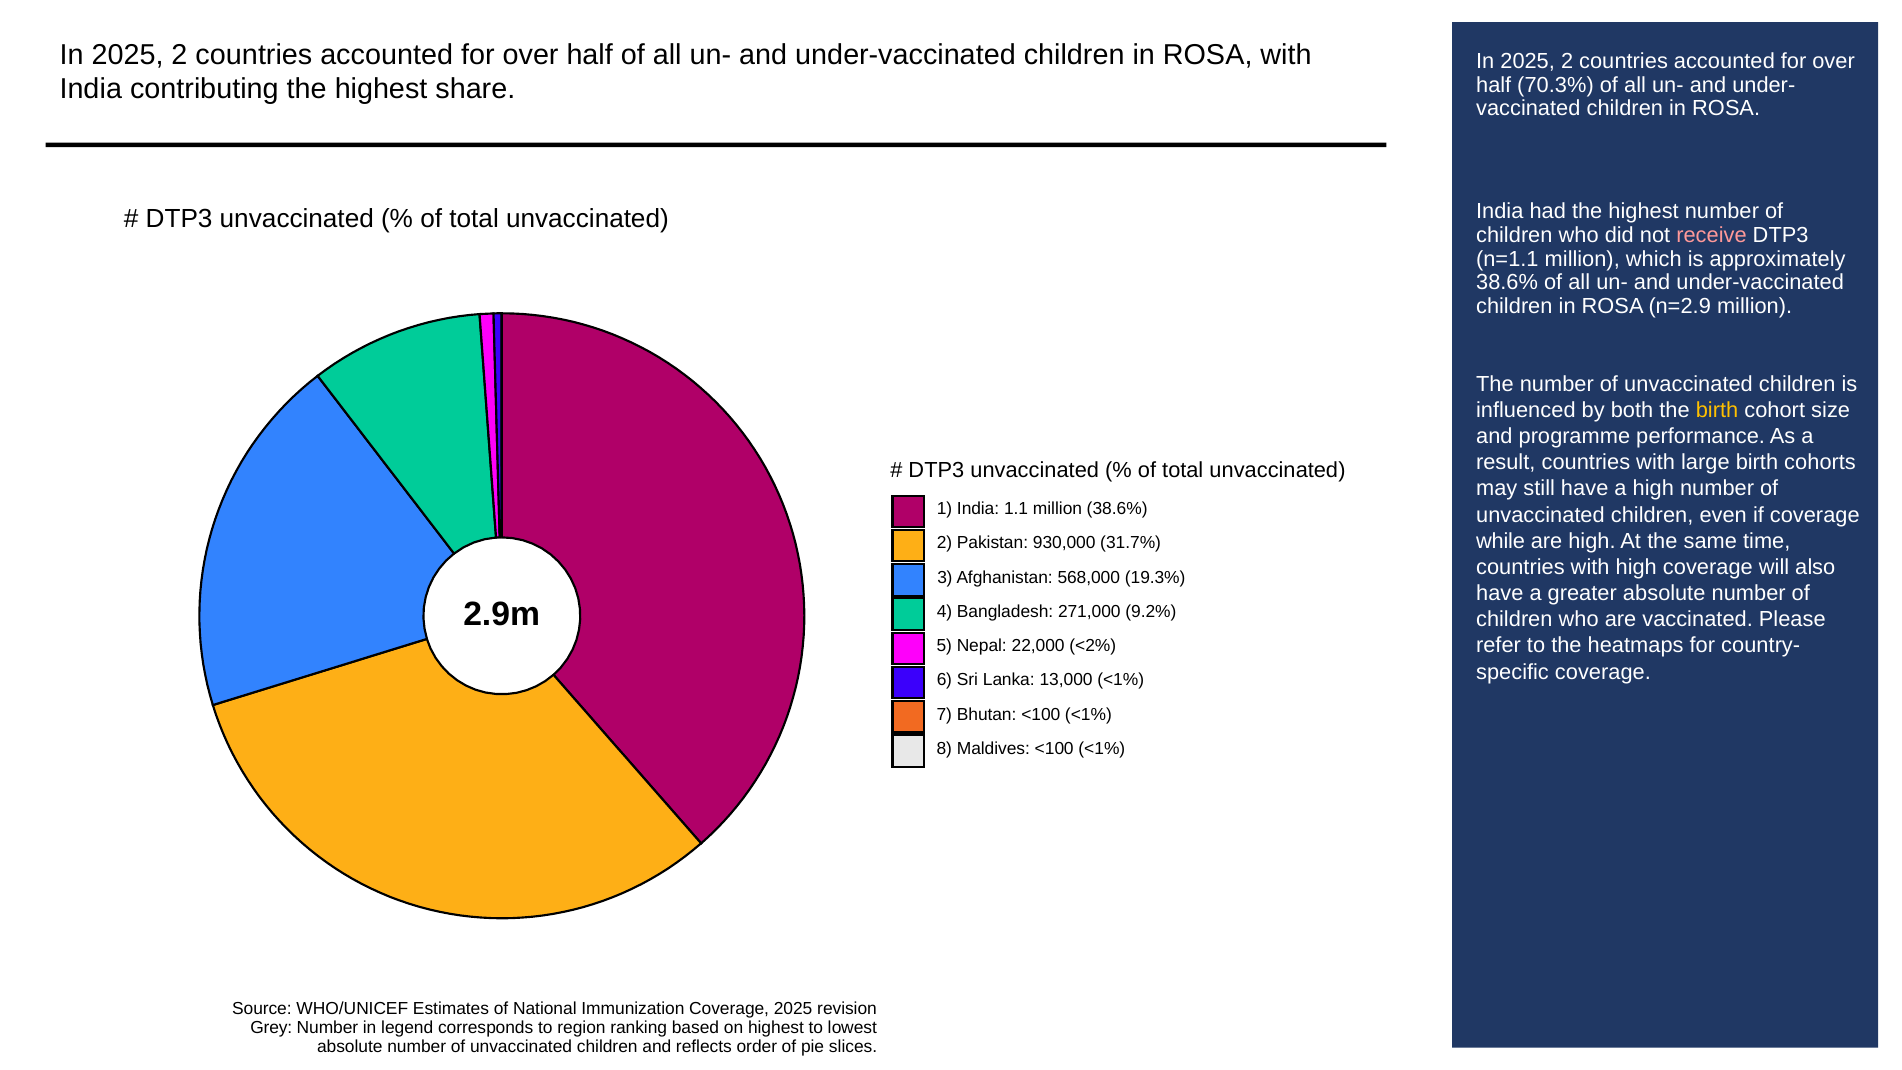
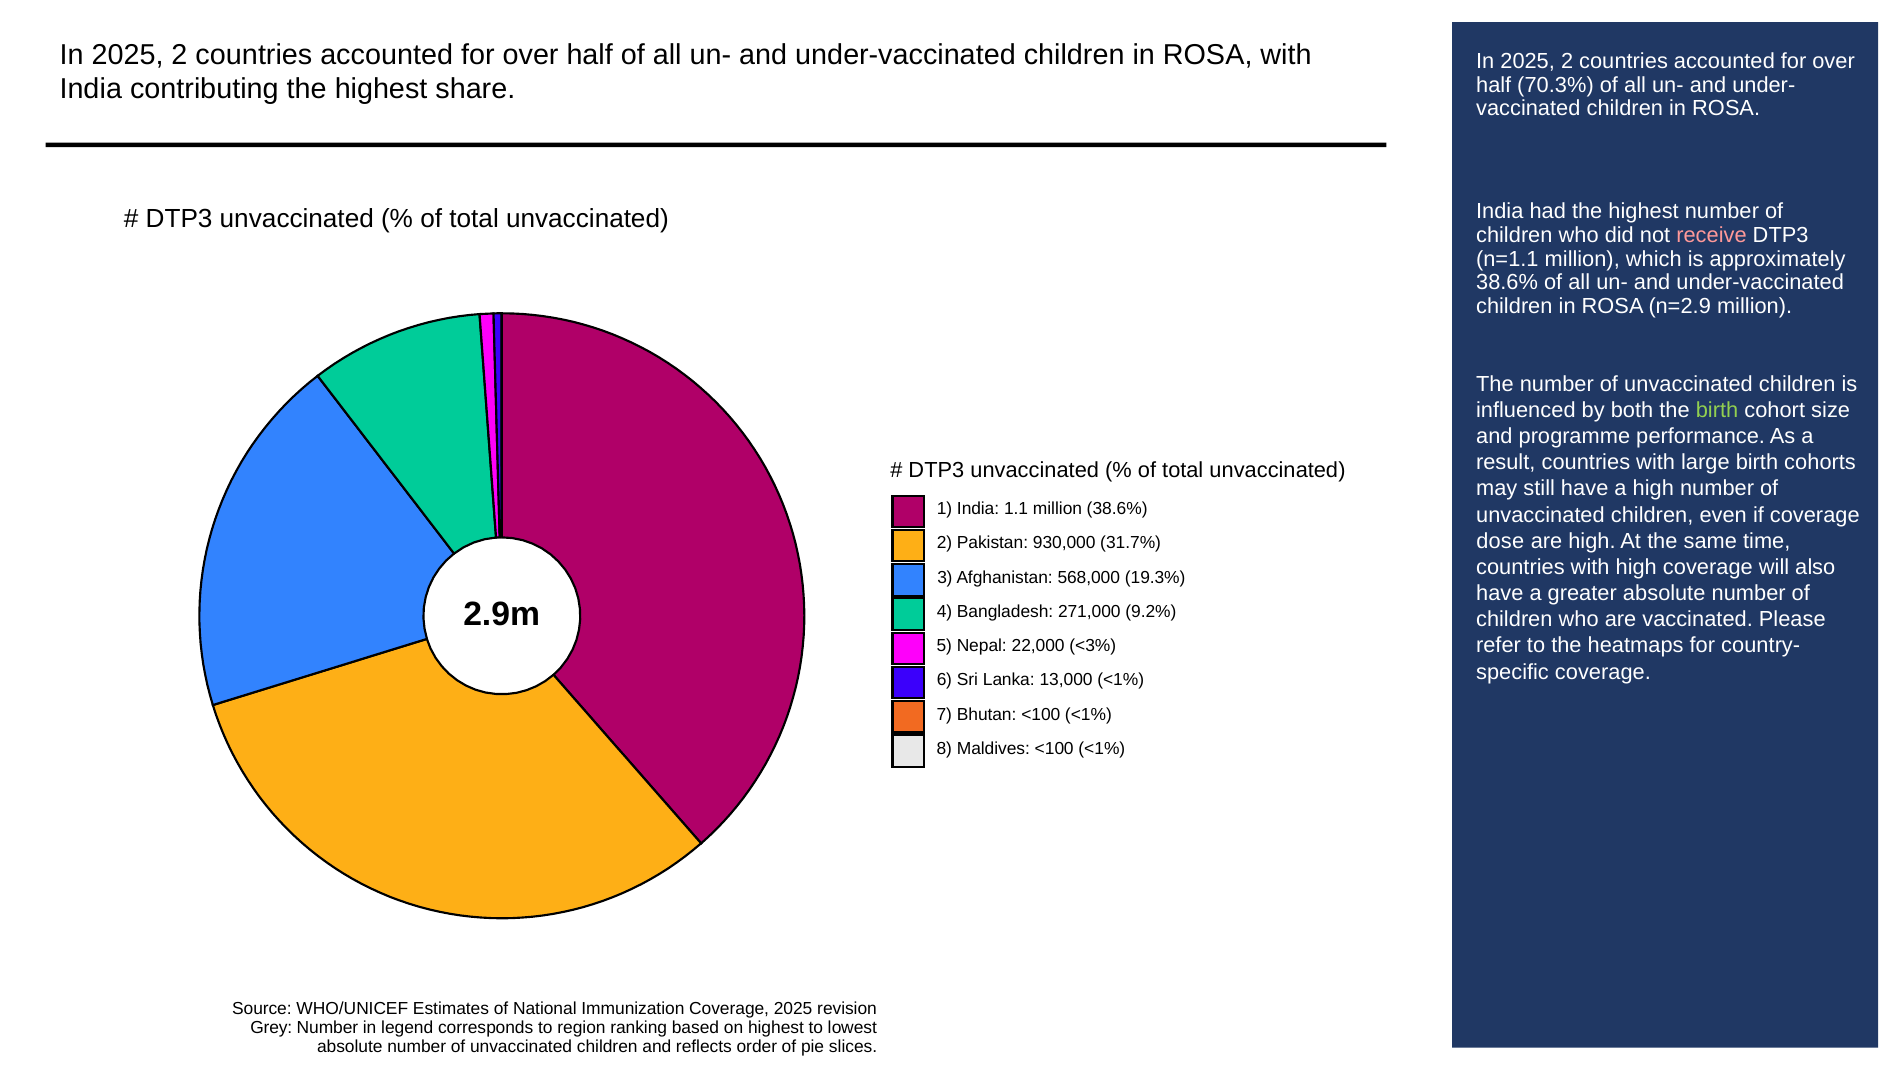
birth colour: yellow -> light green (1717, 410)
while: while -> dose (1500, 541)
<2%: <2% -> <3% (1093, 646)
